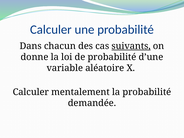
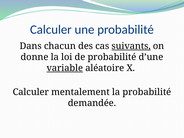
variable underline: none -> present (65, 68)
